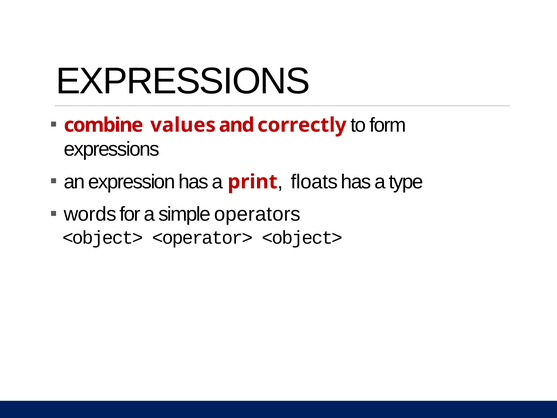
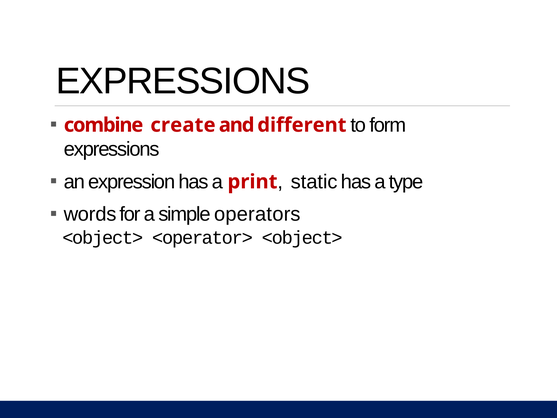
values: values -> create (183, 125)
correctly: correctly -> different (302, 125)
floats: floats -> static (314, 182)
